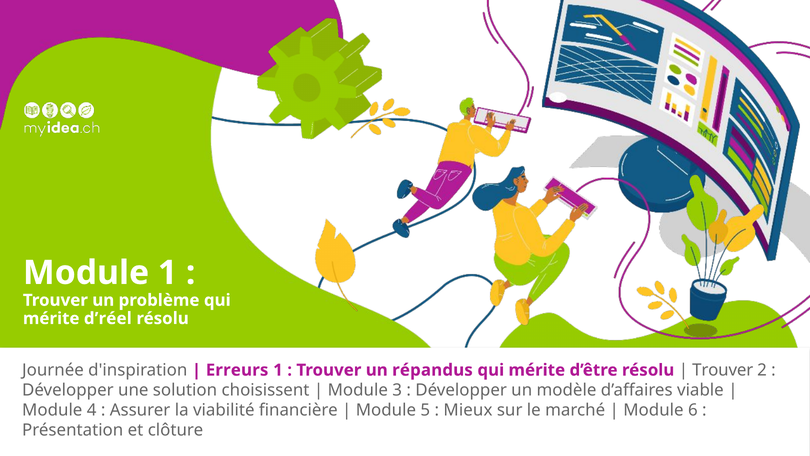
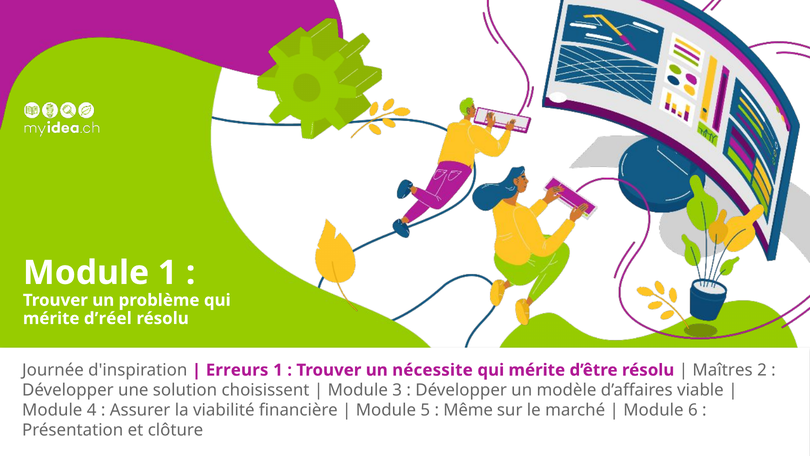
répandus: répandus -> nécessite (432, 370)
Trouver: Trouver -> Maîtres (723, 370)
Mieux: Mieux -> Même (468, 410)
